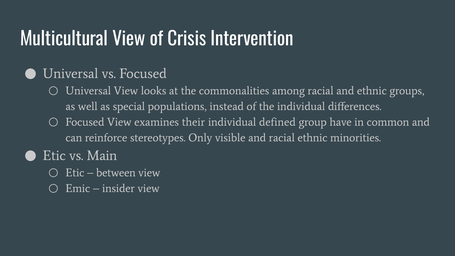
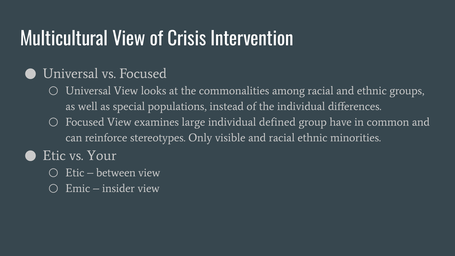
their: their -> large (193, 122)
Main: Main -> Your (102, 156)
